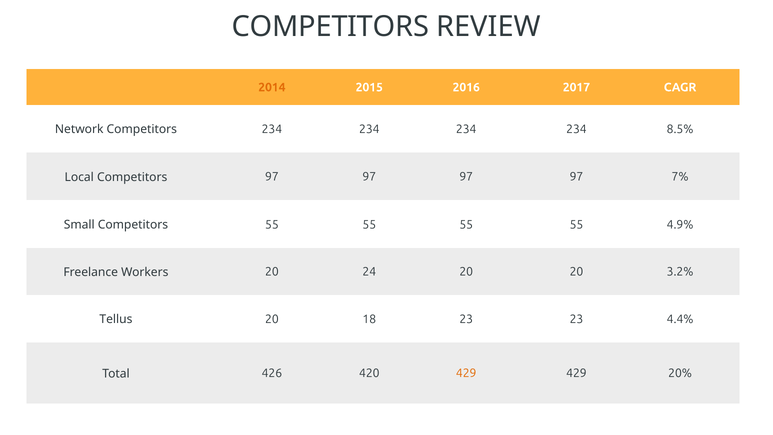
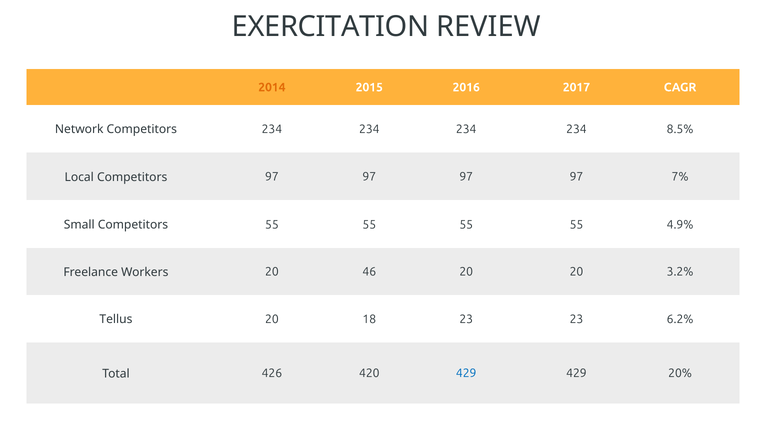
COMPETITORS: COMPETITORS -> EXERCITATION (330, 27)
24: 24 -> 46 (369, 272)
4.4%: 4.4% -> 6.2% (680, 319)
429 colour: orange -> blue (466, 373)
